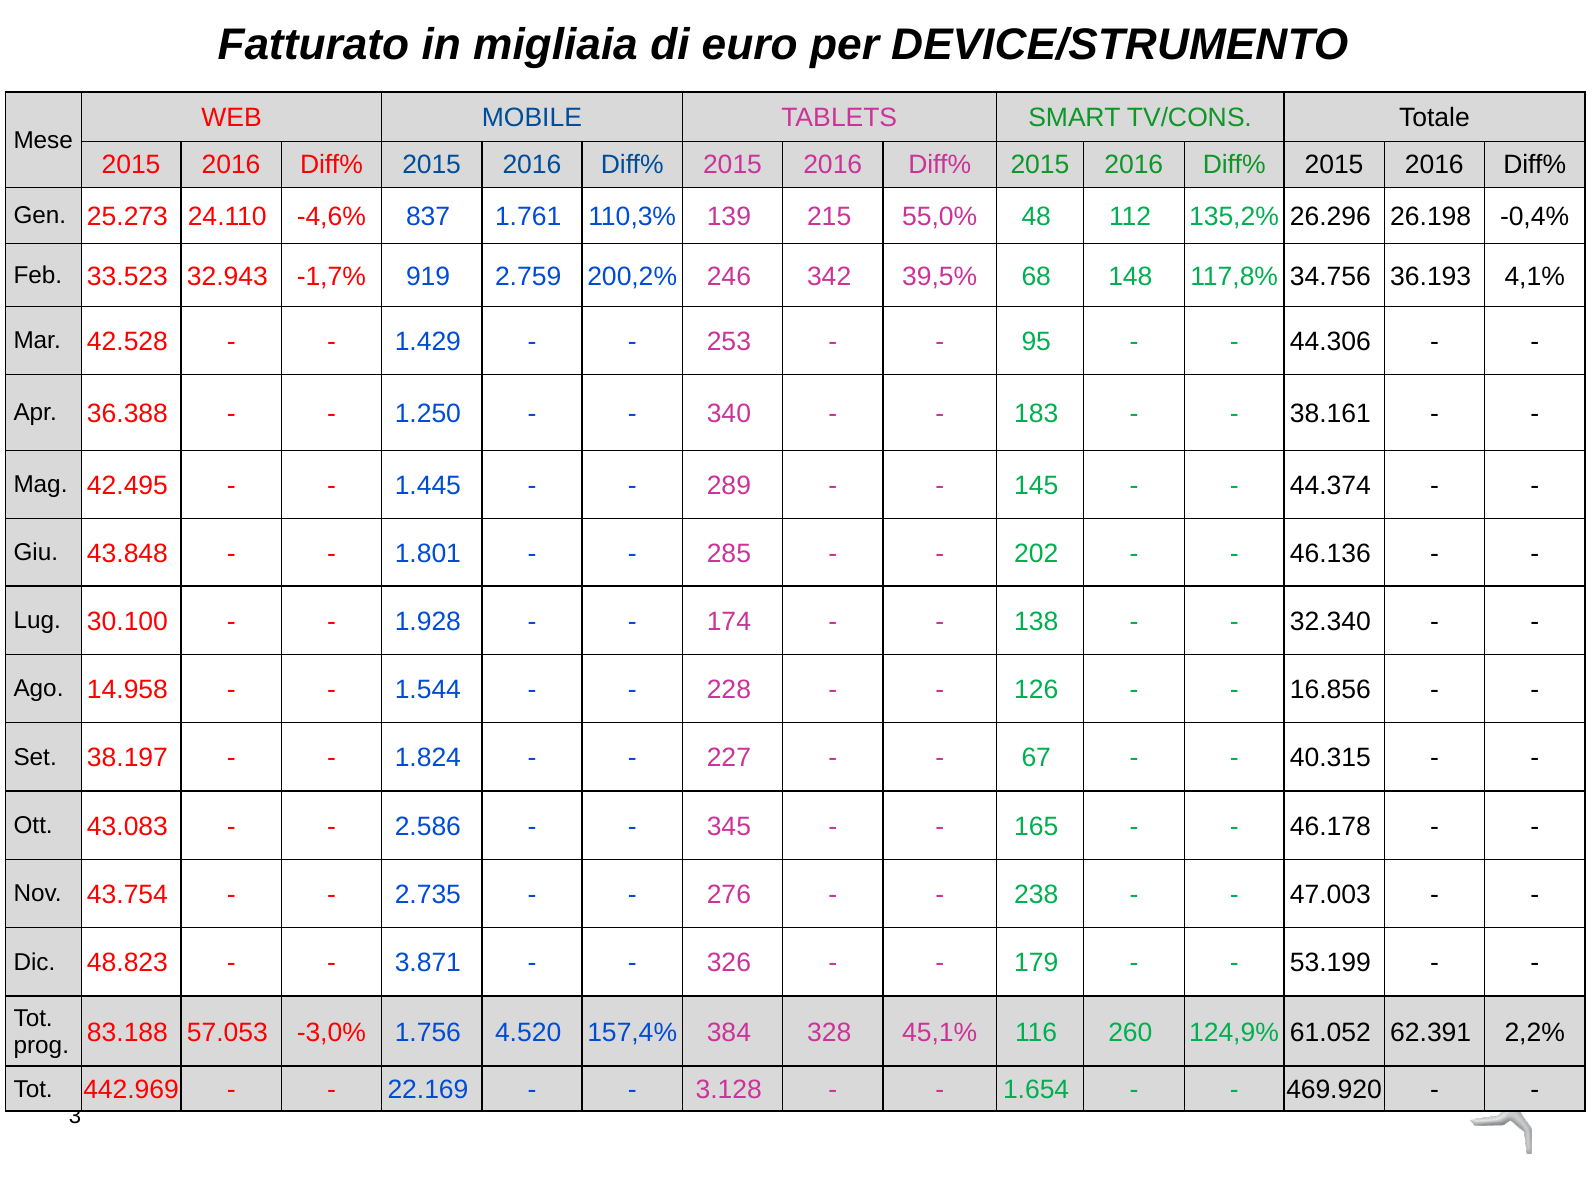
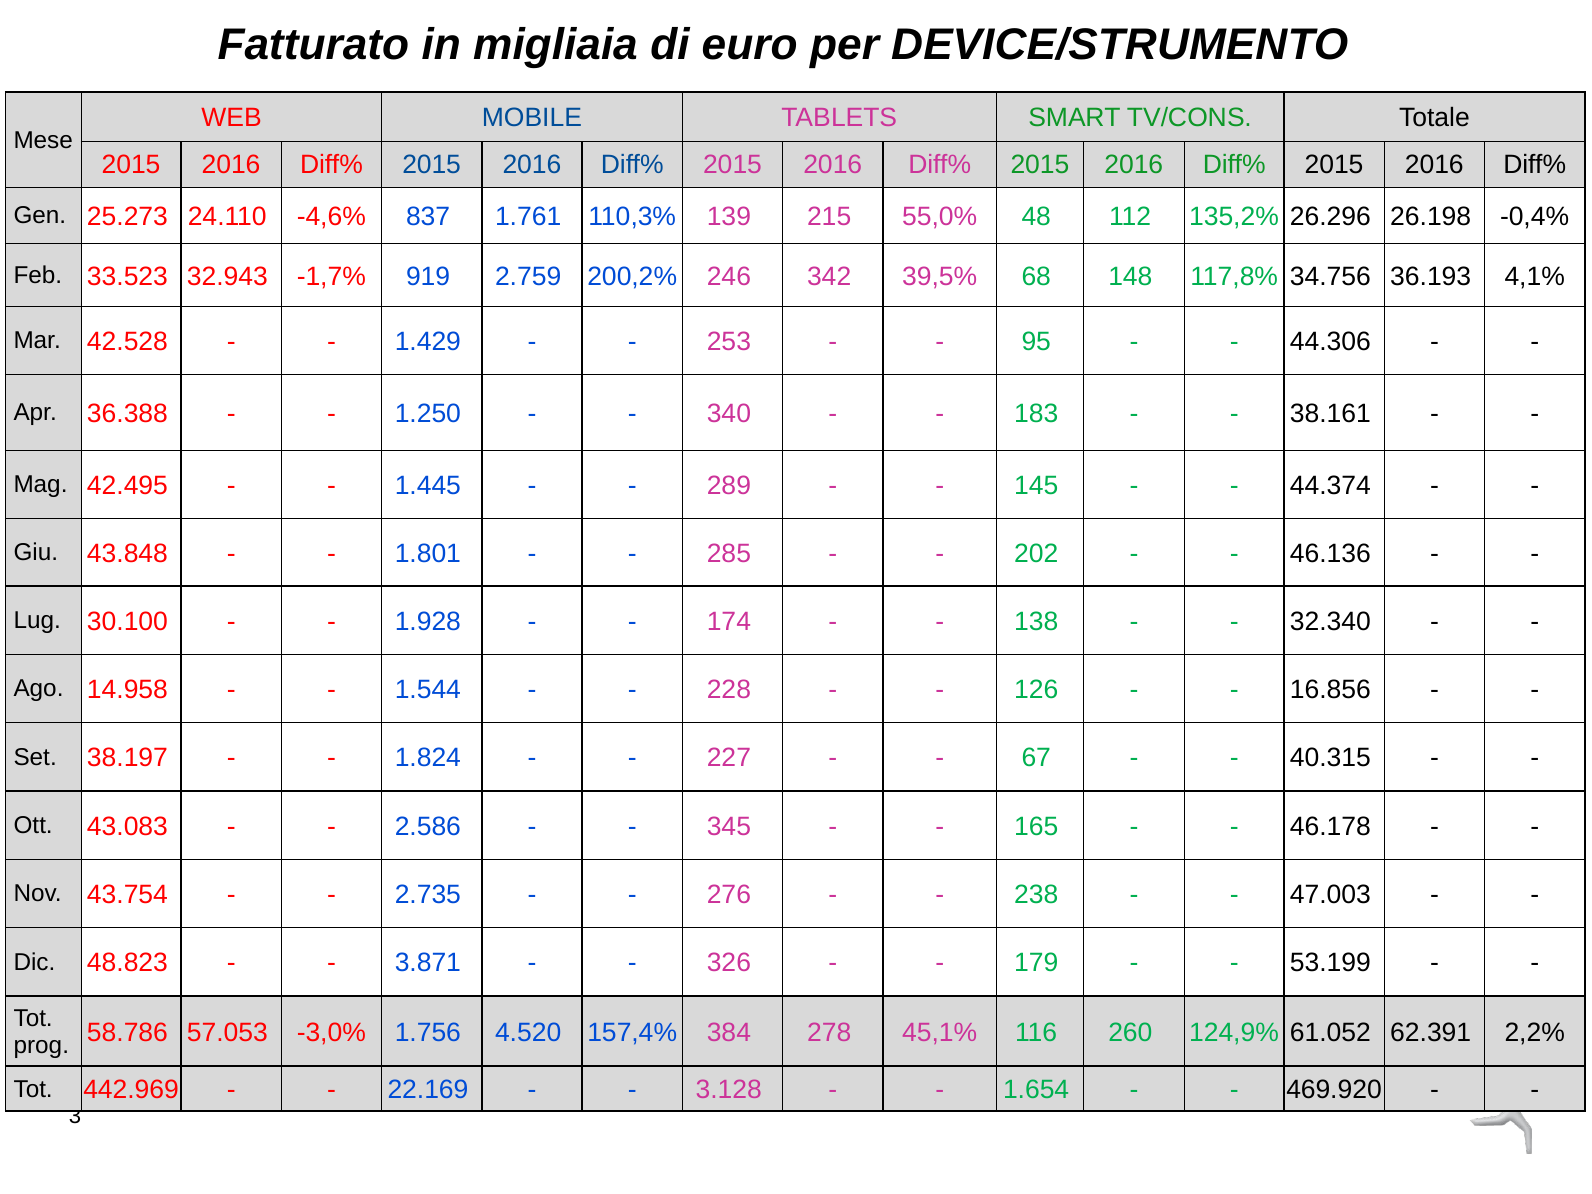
83.188: 83.188 -> 58.786 (127, 1032)
328: 328 -> 278 (829, 1032)
